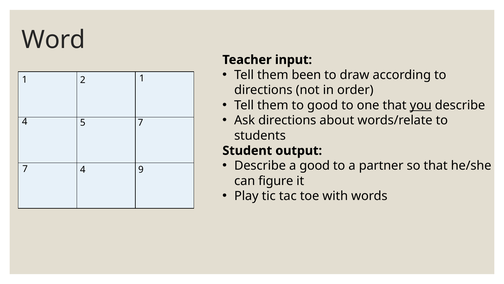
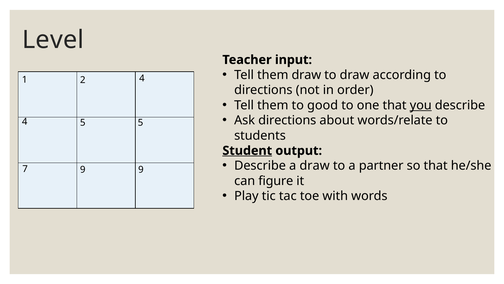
Word: Word -> Level (53, 40)
them been: been -> draw (306, 75)
2 1: 1 -> 4 (142, 78)
5 7: 7 -> 5 (140, 123)
Student underline: none -> present (247, 150)
a good: good -> draw (315, 166)
7 4: 4 -> 9 (83, 169)
